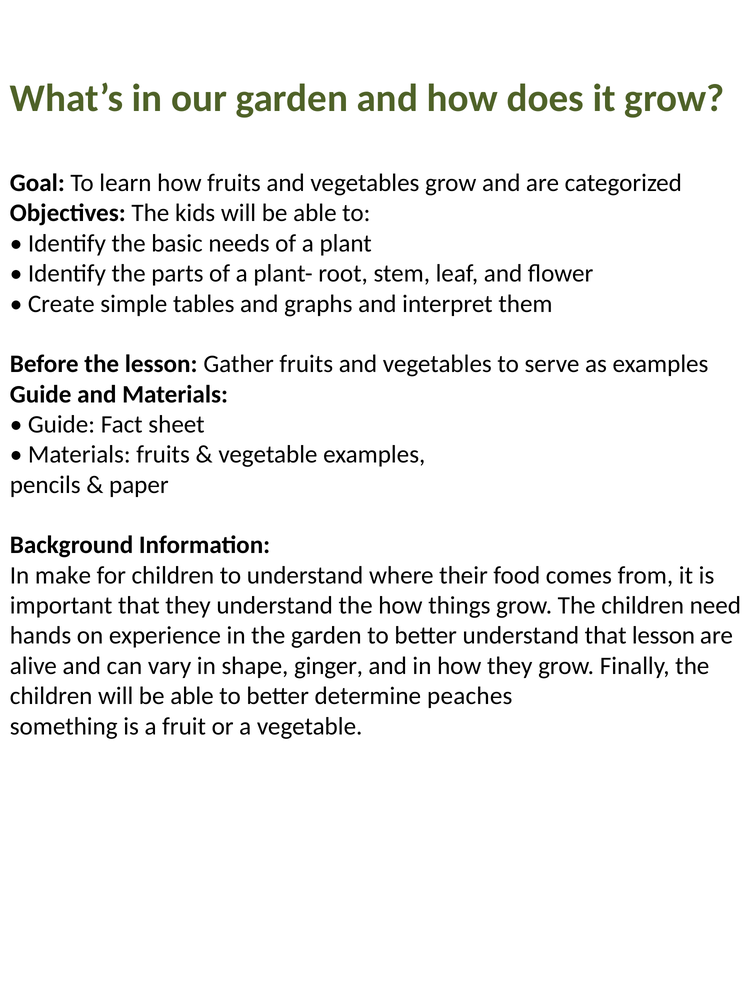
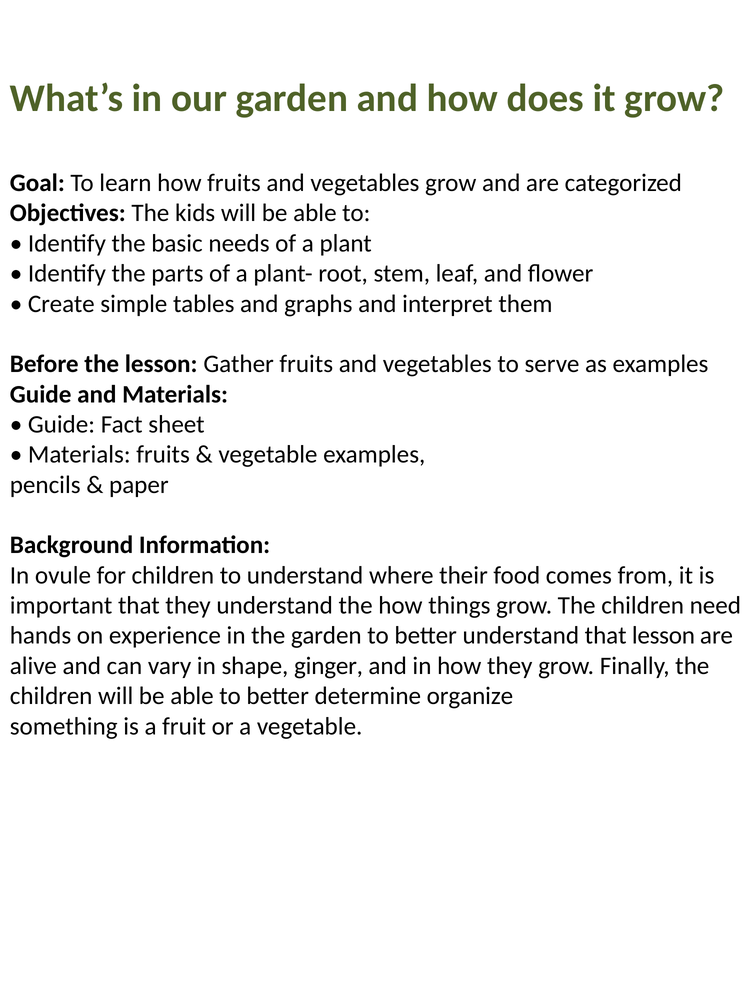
make: make -> ovule (63, 575)
peaches: peaches -> organize (470, 696)
